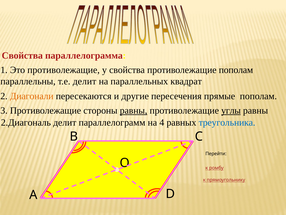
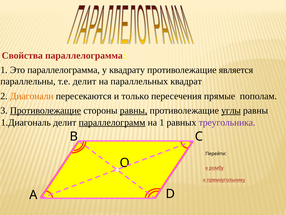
Это противолежащие: противолежащие -> параллелограмма (64, 70)
у свойства: свойства -> квадрату (127, 70)
противолежащие пополам: пополам -> является (236, 70)
другие: другие -> только (135, 96)
Противолежащие underline: none -> present (46, 110)
2.Диагональ: 2.Диагональ -> 1.Диагональ (26, 122)
параллелограмм underline: none -> present (112, 122)
на 4: 4 -> 1 (162, 122)
треугольника colour: blue -> purple (227, 122)
